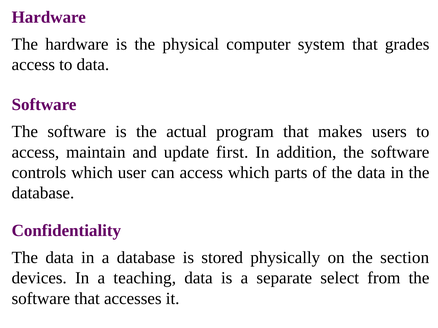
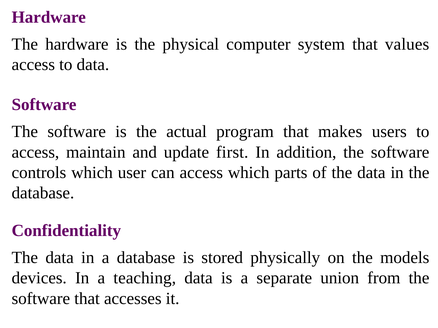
grades: grades -> values (407, 44)
section: section -> models (405, 258)
select: select -> union (340, 278)
